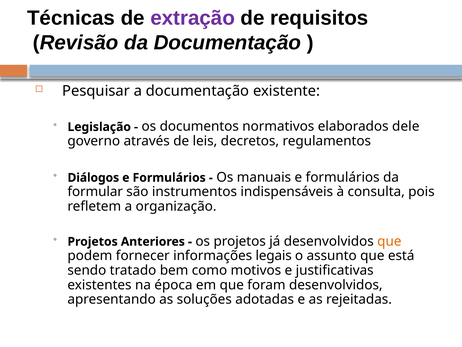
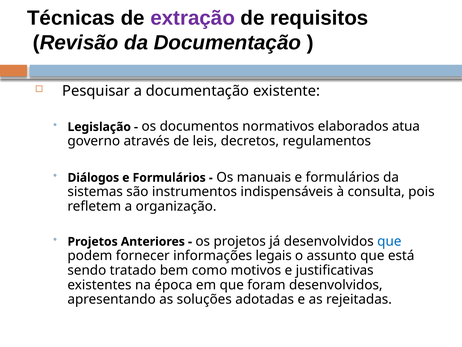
dele: dele -> atua (406, 126)
formular: formular -> sistemas (95, 192)
que colour: orange -> blue (389, 241)
